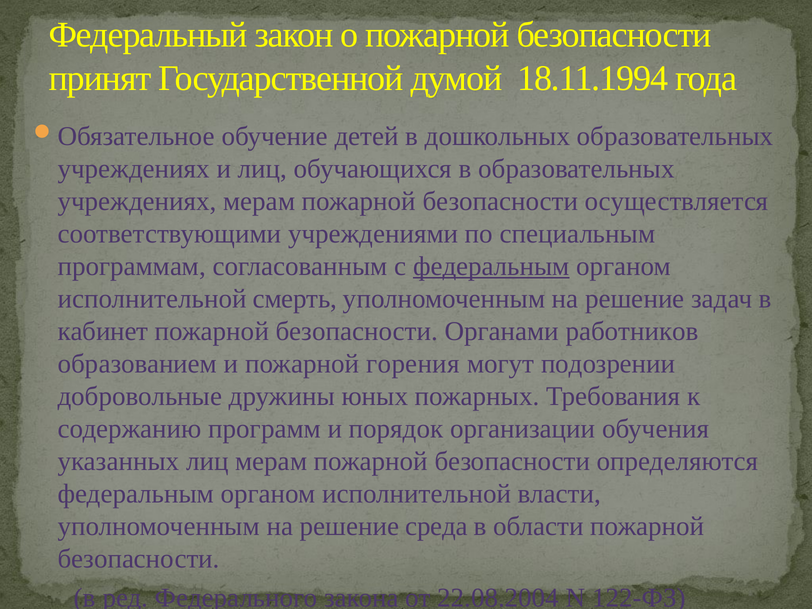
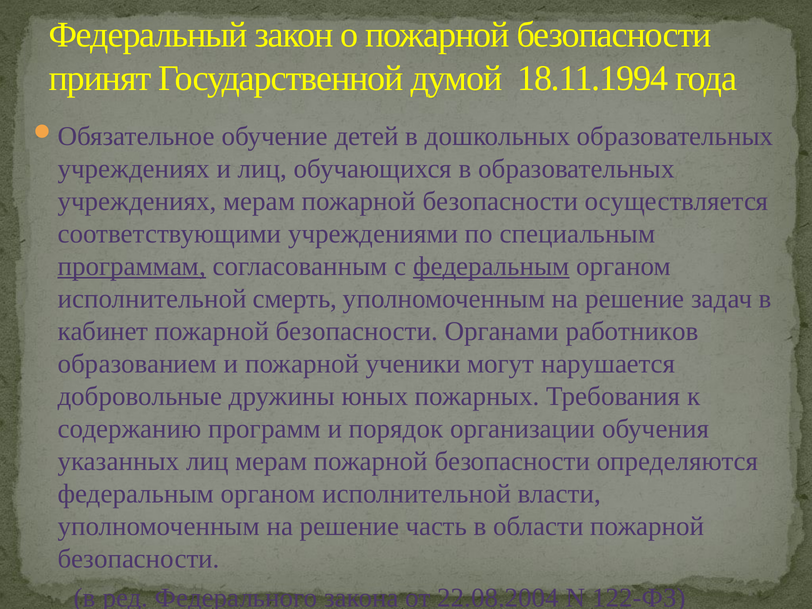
программам underline: none -> present (132, 266)
горения: горения -> ученики (413, 364)
подозрении: подозрении -> нарушается (608, 364)
среда: среда -> часть (436, 526)
